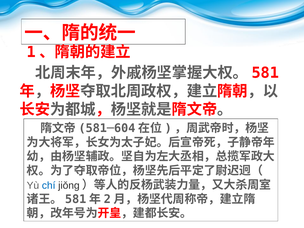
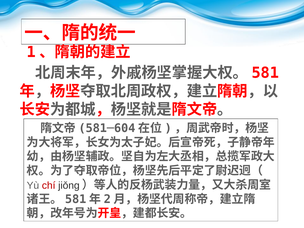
chí colour: blue -> red (49, 185)
